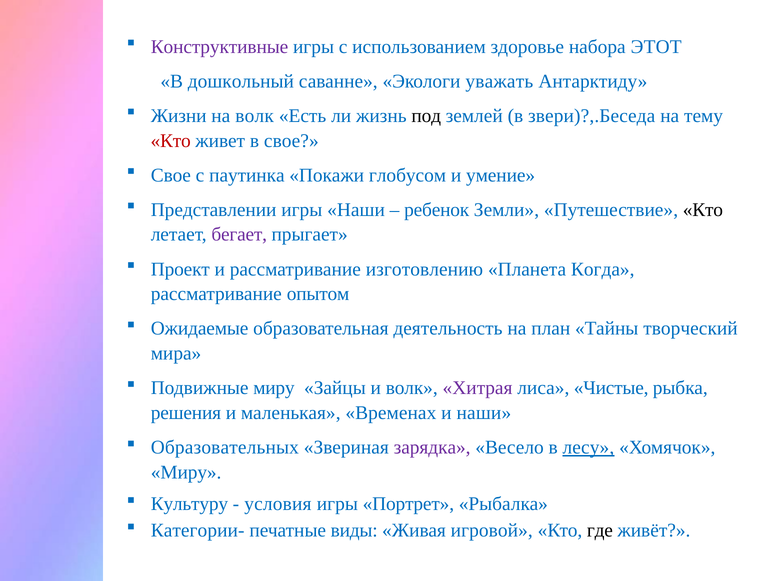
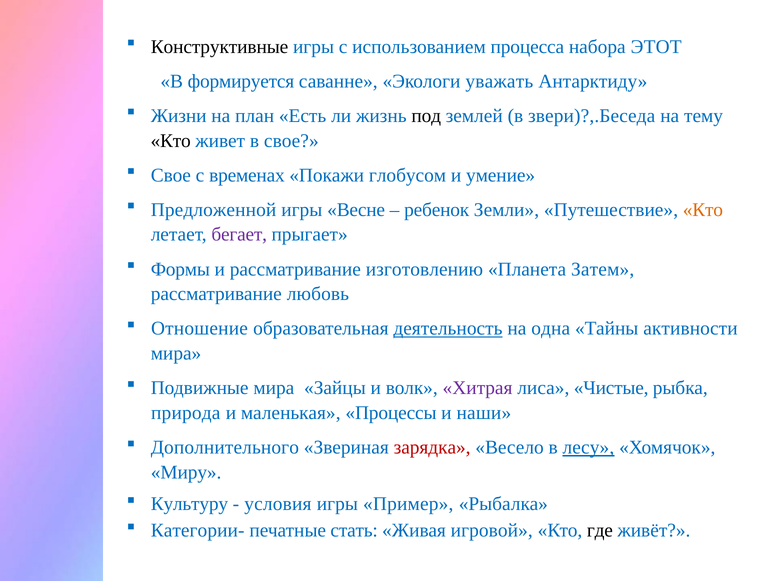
Конструктивные colour: purple -> black (220, 47)
здоровье: здоровье -> процесса (527, 47)
дошкольный: дошкольный -> формируется (241, 81)
на волк: волк -> план (255, 116)
Кто colour: red -> black (171, 141)
паутинка: паутинка -> временах (247, 175)
Представлении: Представлении -> Предложенной (214, 210)
игры Наши: Наши -> Весне (356, 210)
Кто colour: black -> orange (703, 210)
Проект: Проект -> Формы (180, 269)
Когда: Когда -> Затем (603, 269)
опытом: опытом -> любовь (318, 294)
Ожидаемые: Ожидаемые -> Отношение (199, 329)
деятельность underline: none -> present (448, 329)
план: план -> одна (551, 329)
творческий: творческий -> активности (690, 329)
Подвижные миру: миру -> мира (274, 388)
решения: решения -> природа (186, 413)
Временах: Временах -> Процессы (391, 413)
Образовательных: Образовательных -> Дополнительного (225, 448)
зарядка colour: purple -> red (432, 448)
Портрет: Портрет -> Пример (408, 504)
виды: виды -> стать (354, 531)
